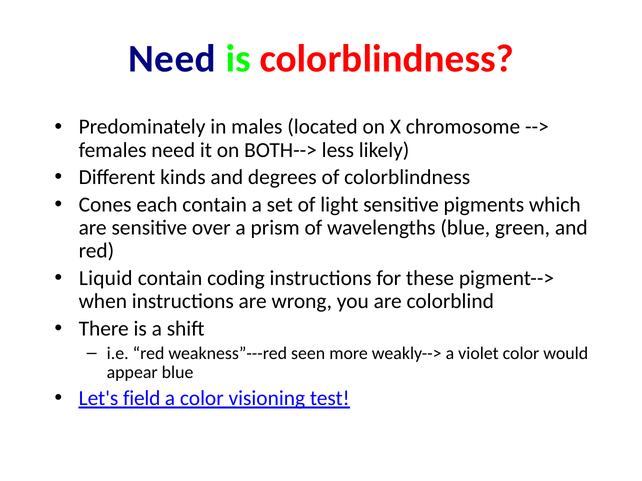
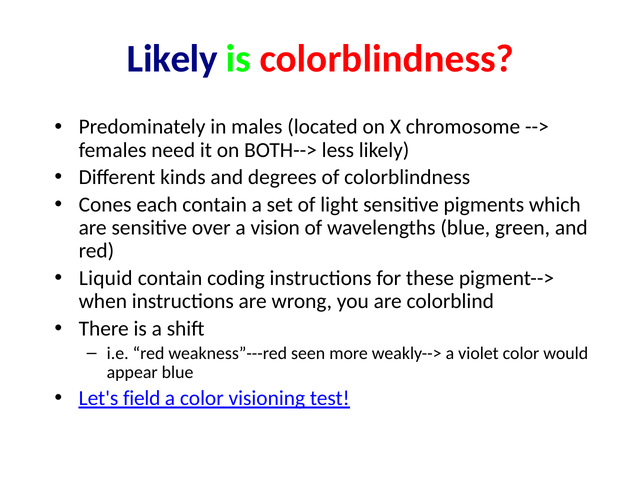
Need: Need -> Likely (172, 59)
prism: prism -> vision (275, 228)
